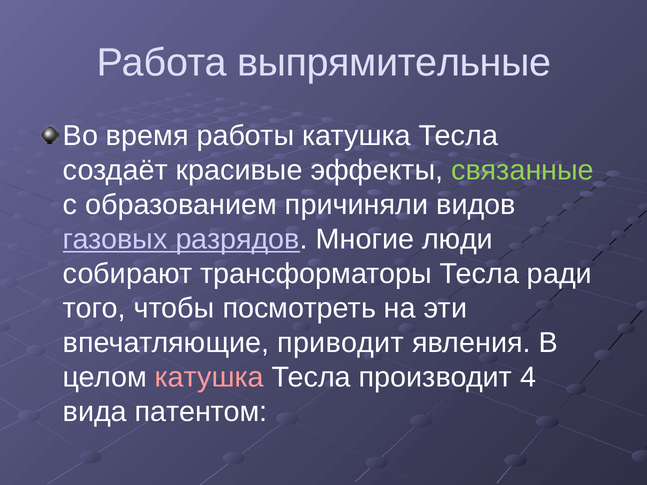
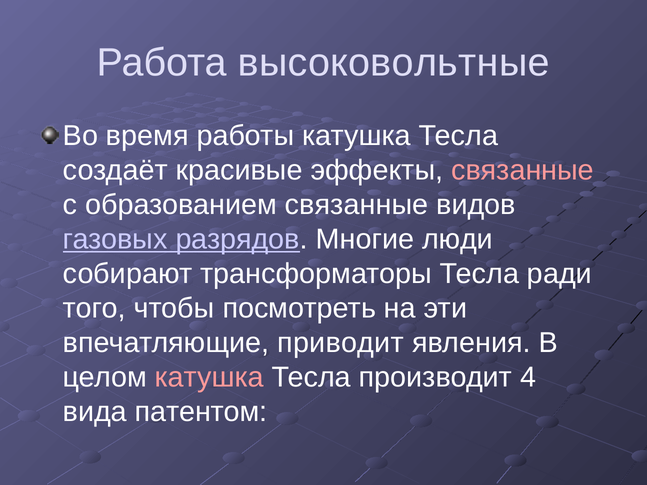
выпрямительные: выпрямительные -> высоковольтные (394, 63)
связанные colour: light green -> pink (523, 170)
образованием причиняли: причиняли -> связанные (357, 205)
